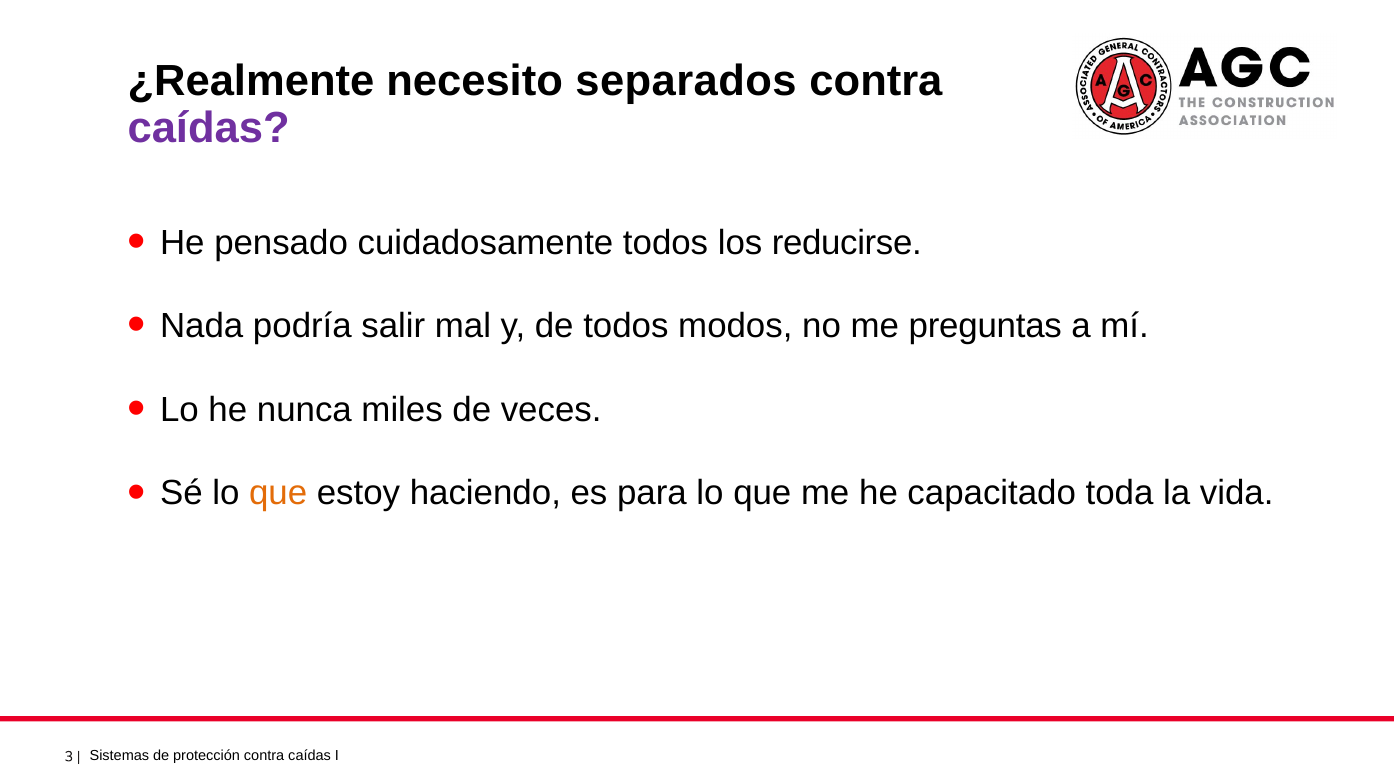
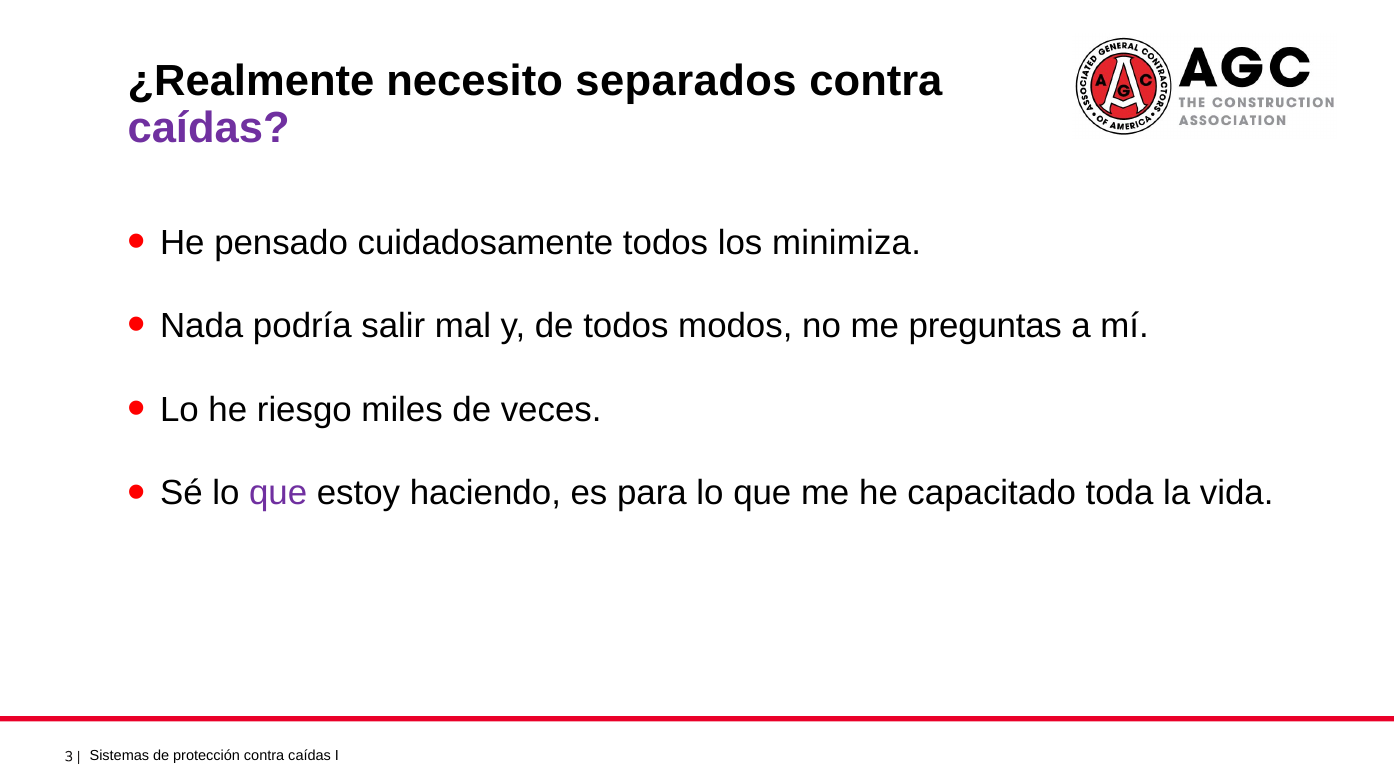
reducirse: reducirse -> minimiza (846, 243)
nunca: nunca -> riesgo (304, 410)
que colour: orange -> purple (278, 493)
